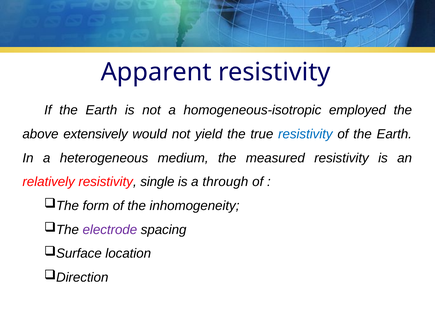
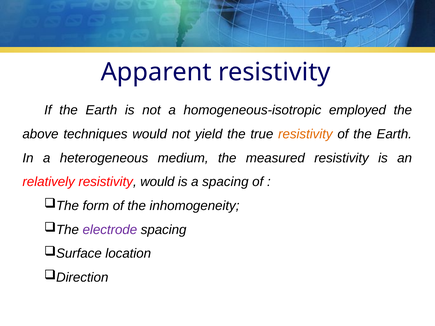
extensively: extensively -> techniques (95, 134)
resistivity colour: blue -> orange (305, 134)
resistivity single: single -> would (157, 182)
a through: through -> spacing (225, 182)
